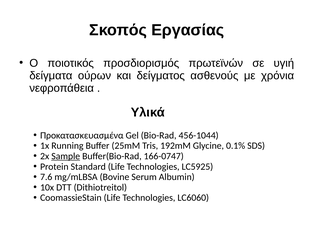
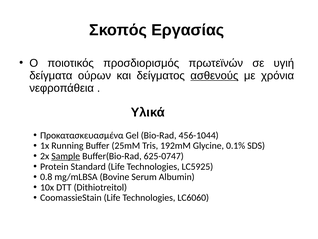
ασθενούς underline: none -> present (214, 75)
166-0747: 166-0747 -> 625-0747 (164, 156)
7.6: 7.6 -> 0.8 (46, 177)
